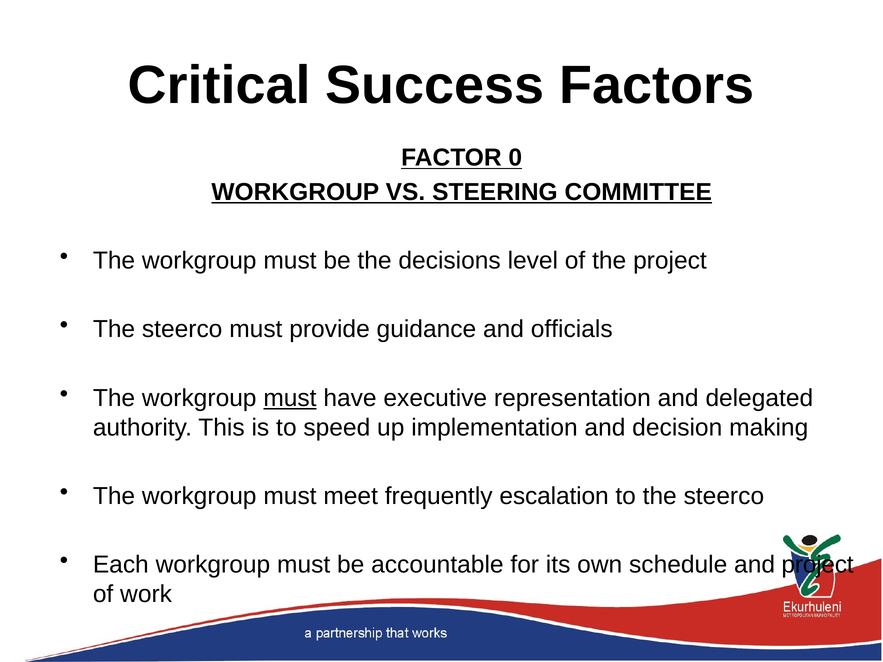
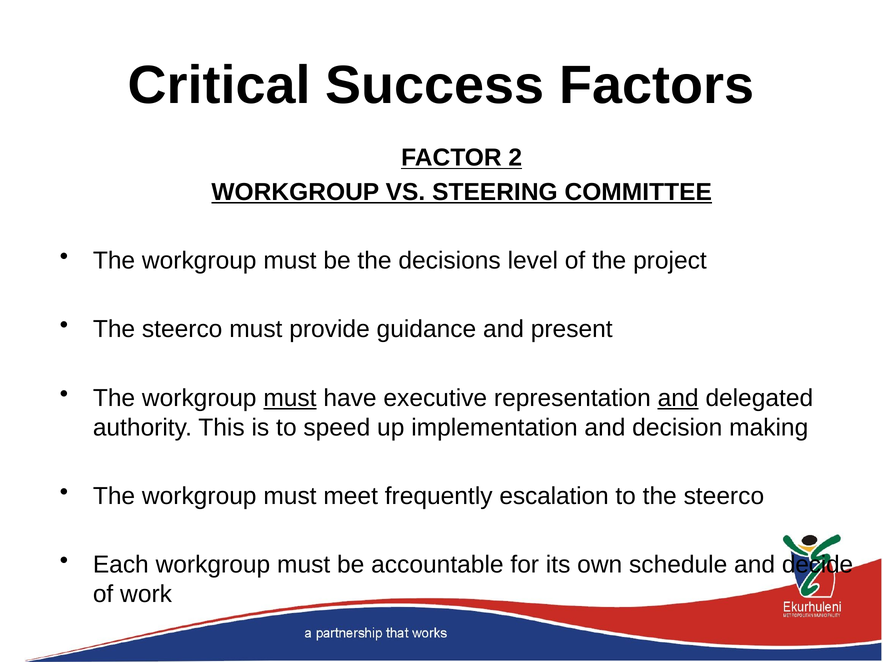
0: 0 -> 2 (515, 158)
officials: officials -> present (572, 329)
and underline: none -> present (678, 398)
and project: project -> decide (818, 565)
